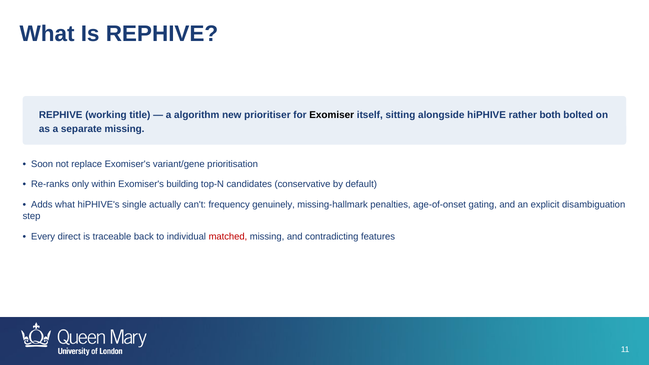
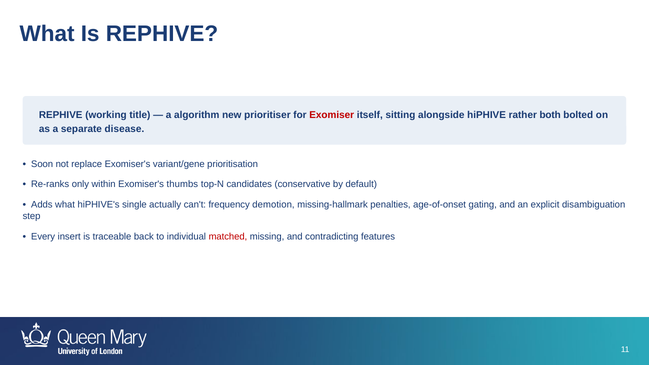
Exomiser colour: black -> red (332, 115)
separate missing: missing -> disease (124, 129)
building: building -> thumbs (182, 184)
genuinely: genuinely -> demotion (273, 205)
direct: direct -> insert (69, 236)
